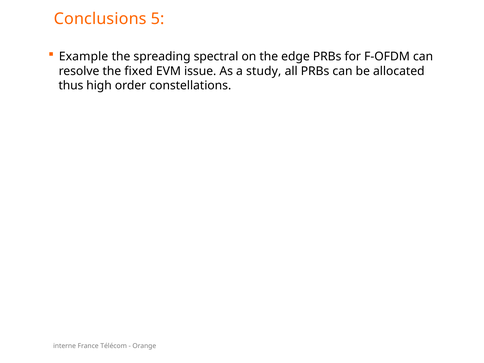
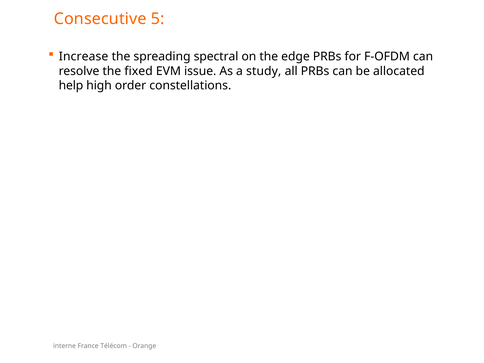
Conclusions: Conclusions -> Consecutive (100, 19)
Example: Example -> Increase (84, 57)
thus: thus -> help (71, 86)
